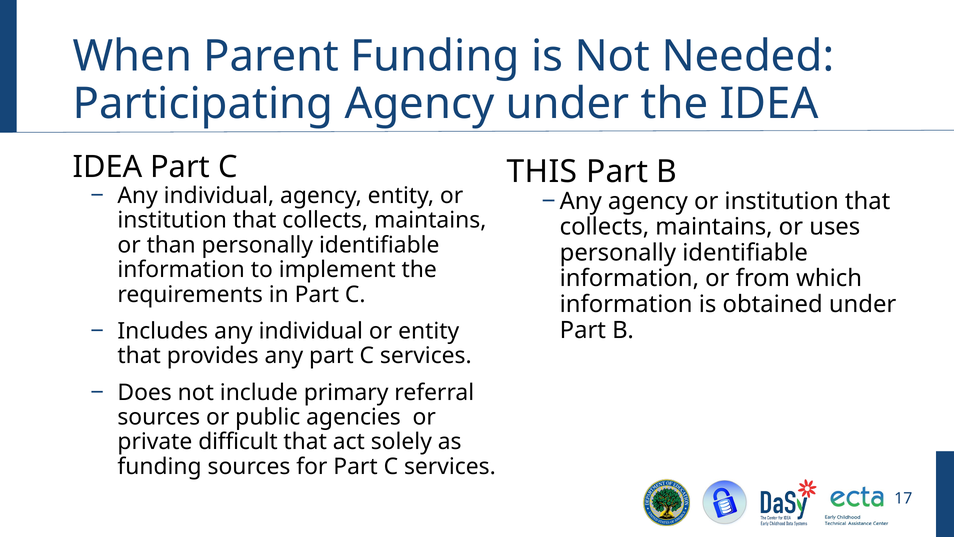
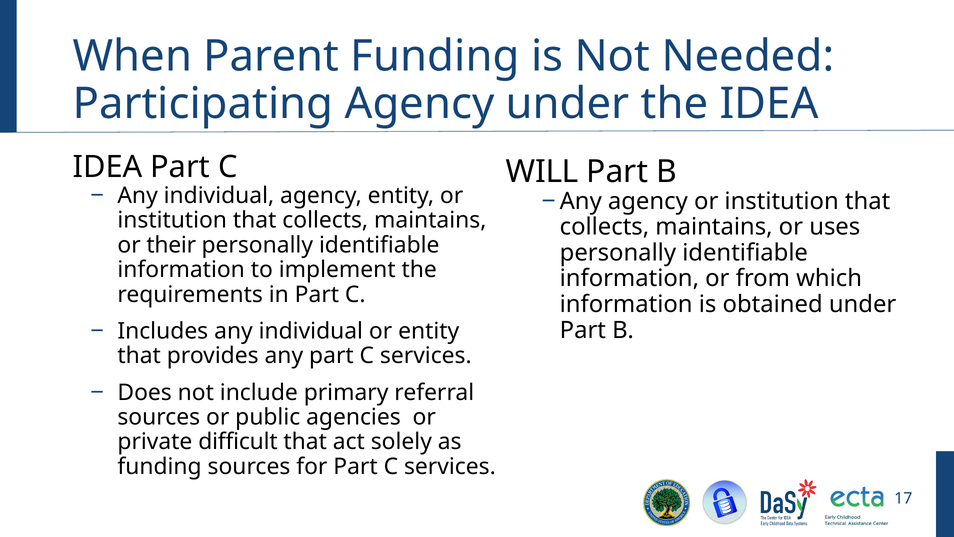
THIS: THIS -> WILL (542, 172)
than: than -> their (171, 245)
